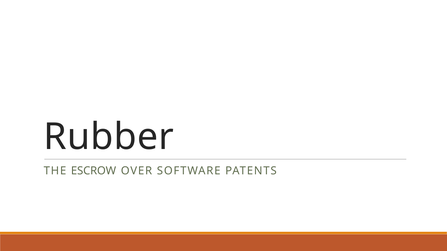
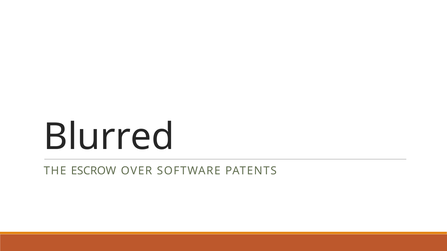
Rubber: Rubber -> Blurred (109, 137)
